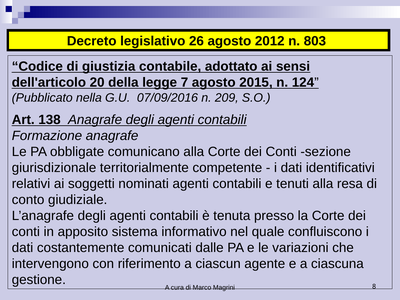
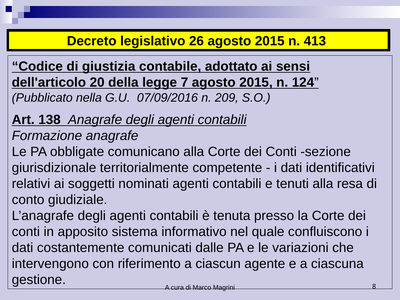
26 agosto 2012: 2012 -> 2015 (270, 41)
803: 803 -> 413 (315, 41)
